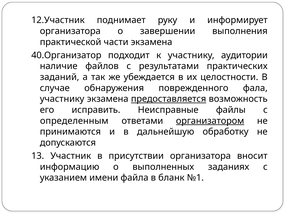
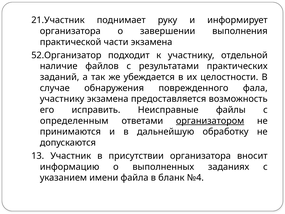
12.Участник: 12.Участник -> 21.Участник (58, 20)
40.Организатор: 40.Организатор -> 52.Организатор (66, 55)
аудитории: аудитории -> отдельной (244, 55)
предоставляется underline: present -> none (169, 99)
№1: №1 -> №4 (195, 178)
